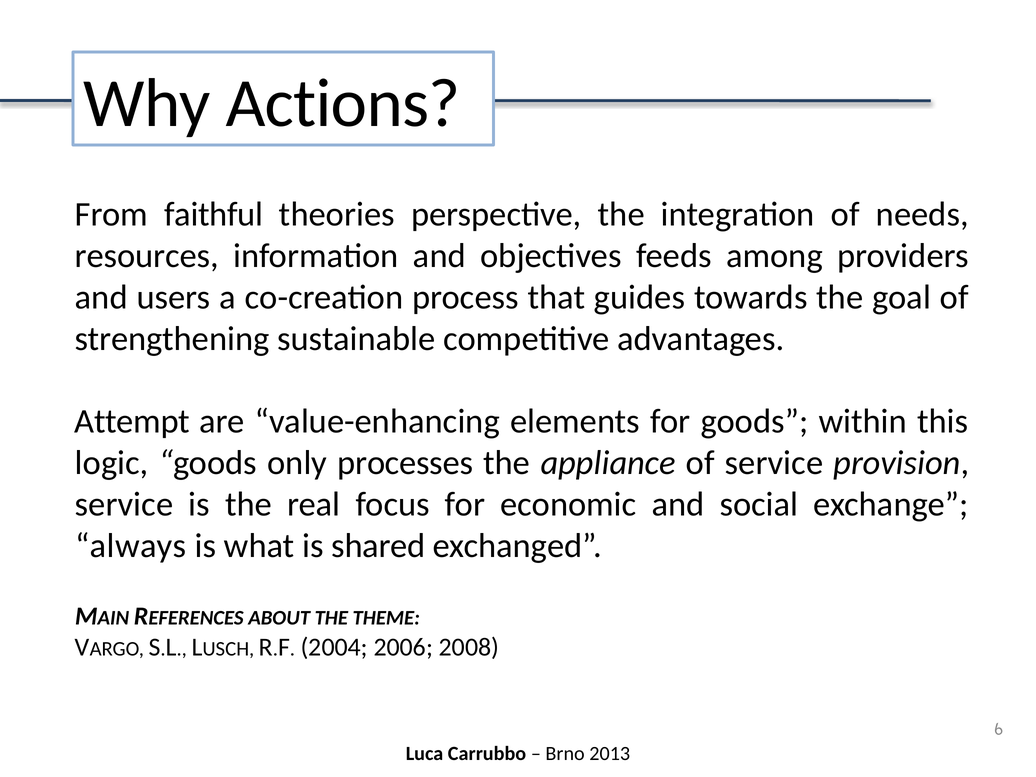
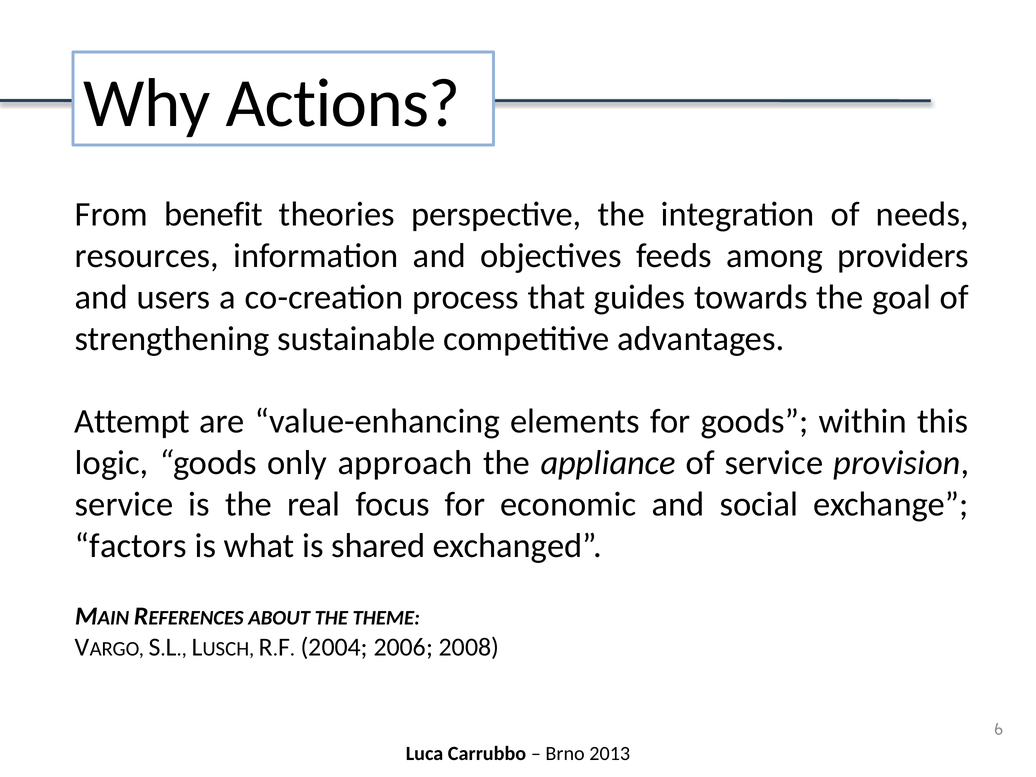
faithful: faithful -> benefit (214, 214)
processes: processes -> approach (405, 463)
always: always -> factors (131, 546)
